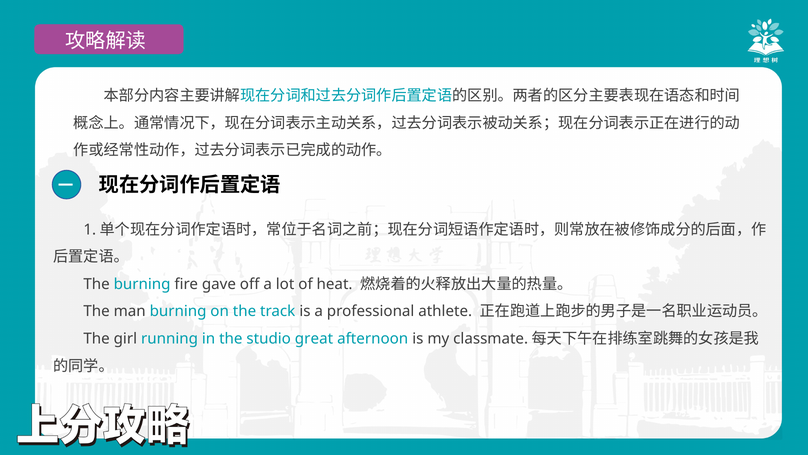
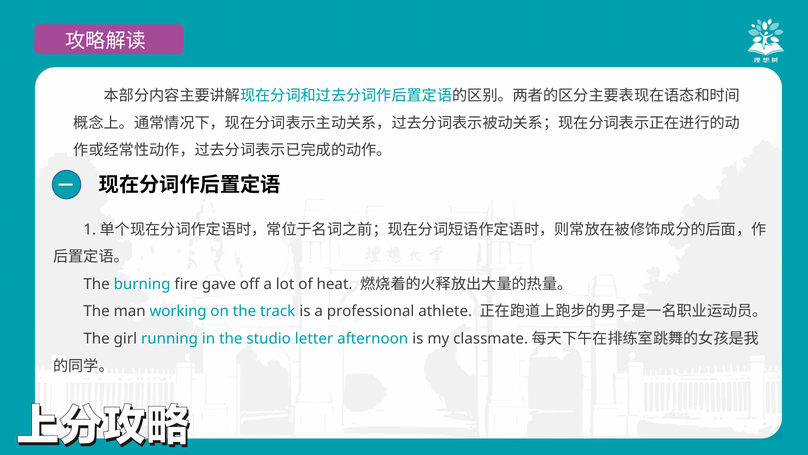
man burning: burning -> working (178, 311)
great: great -> letter (314, 338)
